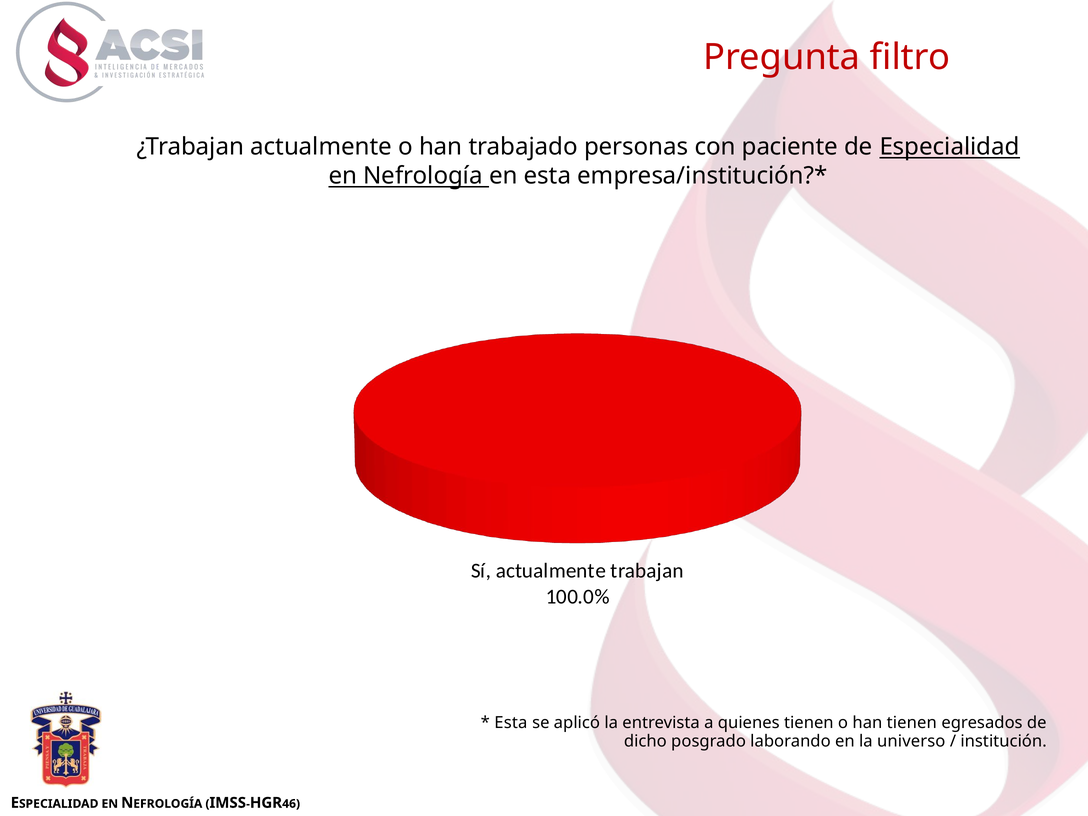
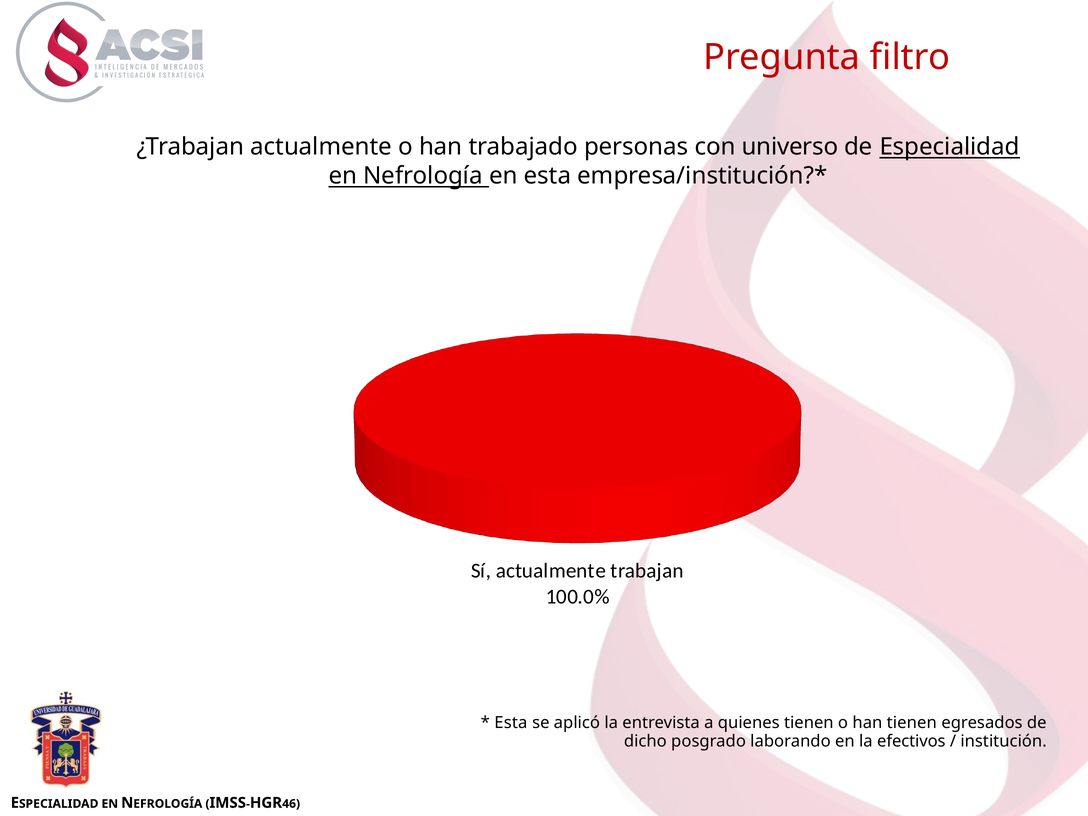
paciente: paciente -> universo (790, 147)
universo: universo -> efectivos (911, 741)
